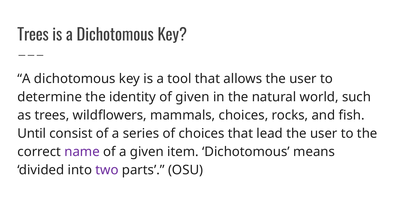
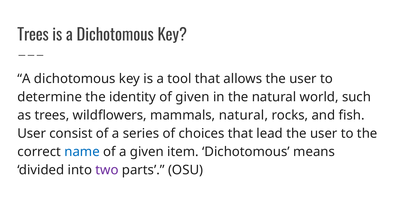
mammals choices: choices -> natural (243, 115)
Until: Until -> User (32, 133)
name colour: purple -> blue (82, 152)
